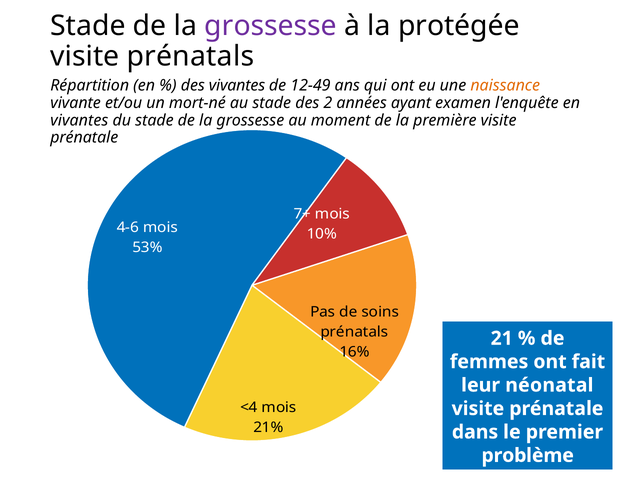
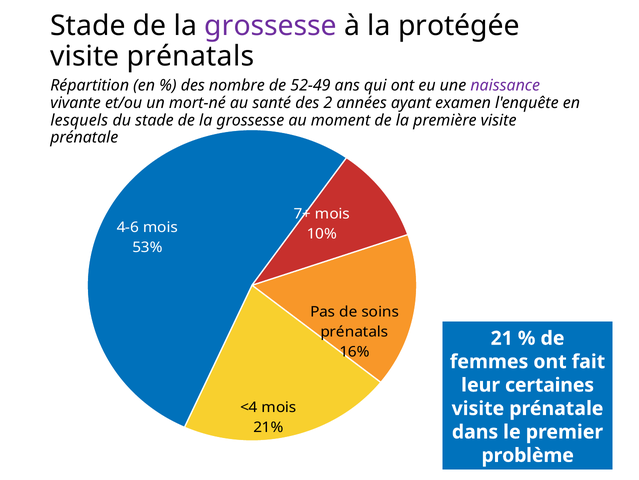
des vivantes: vivantes -> nombre (237, 86)
12-49: 12-49 -> 52-49 (310, 86)
naissance colour: orange -> purple (505, 86)
au stade: stade -> santé (272, 103)
vivantes: vivantes -> lesquels (79, 120)
néonatal: néonatal -> certaines (550, 385)
